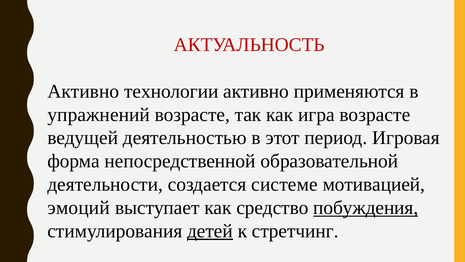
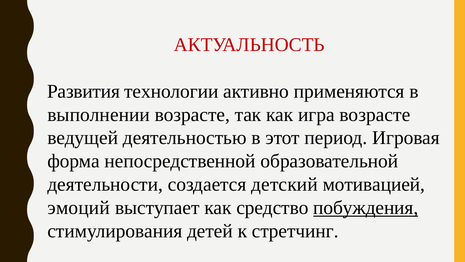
Активно: Активно -> Развития (84, 91)
упражнений: упражнений -> выполнении (99, 114)
системе: системе -> детский (285, 184)
детей underline: present -> none (210, 231)
